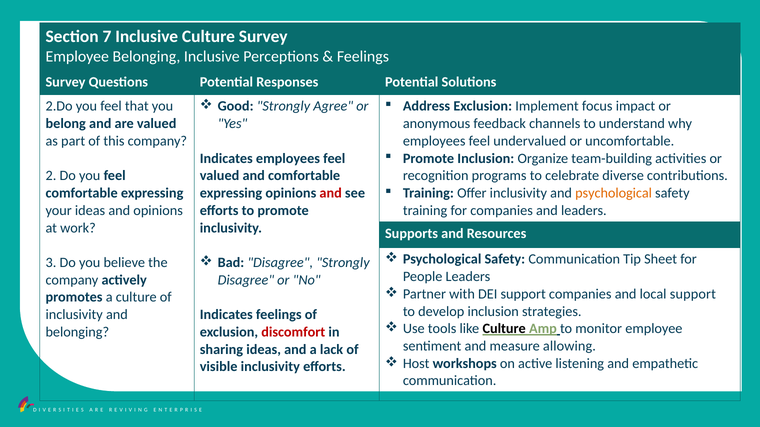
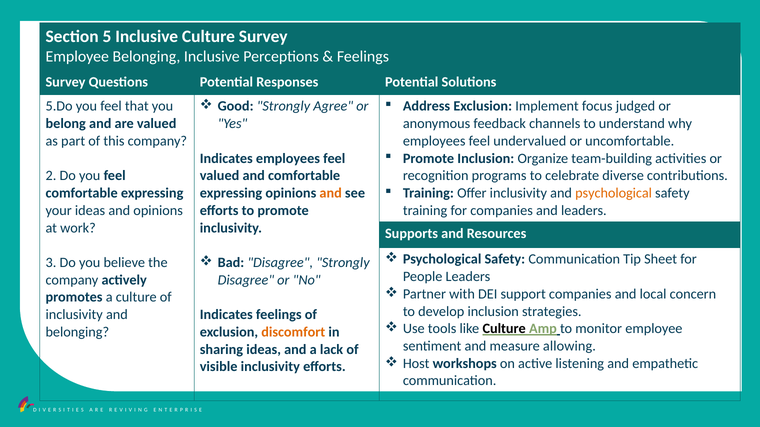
7: 7 -> 5 (107, 36)
impact: impact -> judged (636, 106)
2.Do: 2.Do -> 5.Do (59, 106)
and colour: red -> orange (331, 193)
local support: support -> concern (693, 294)
discomfort colour: red -> orange (293, 332)
